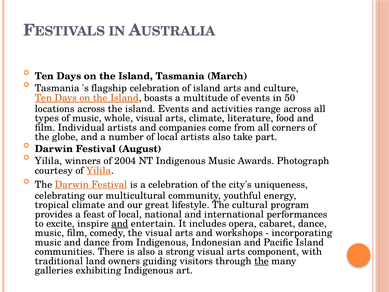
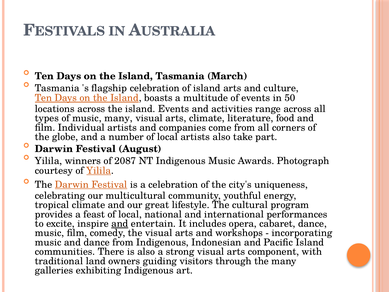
music whole: whole -> many (119, 118)
2004: 2004 -> 2087 (125, 161)
the underline: present -> none (262, 261)
